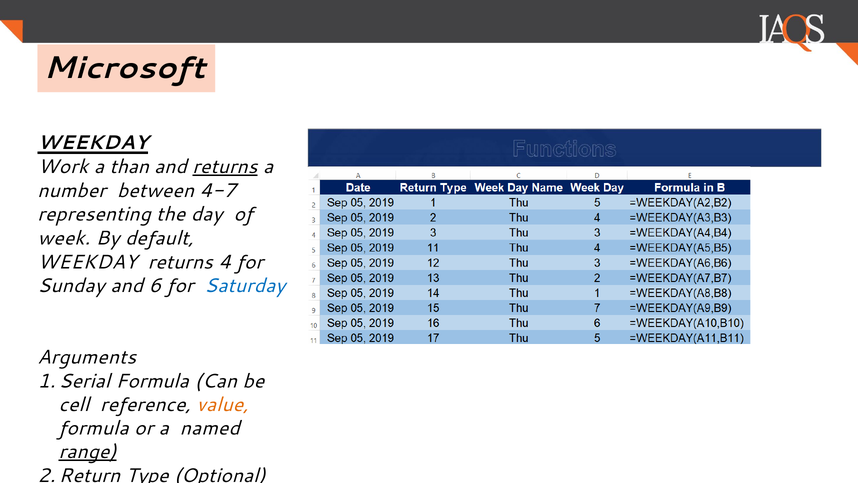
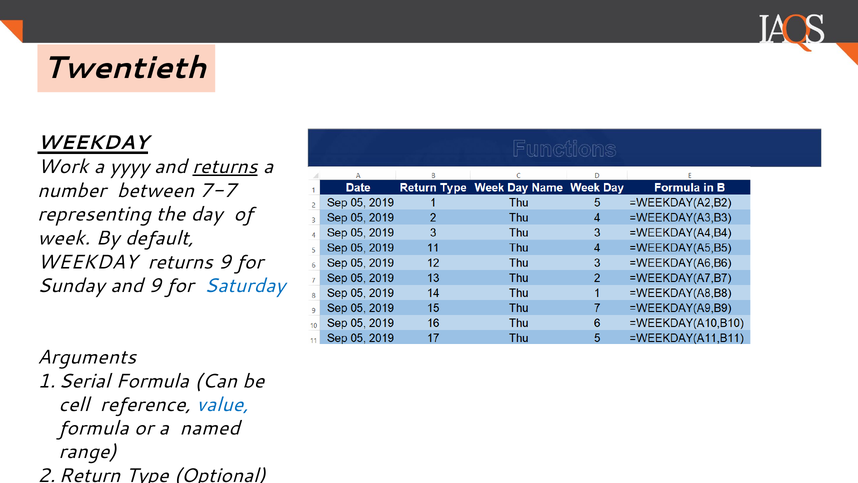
Microsoft: Microsoft -> Twentieth (125, 68)
than: than -> yyyy (129, 167)
4-7: 4-7 -> 7-7 (218, 190)
returns 4: 4 -> 9 (225, 262)
and 6: 6 -> 9 (155, 286)
value colour: orange -> blue (223, 404)
range underline: present -> none (88, 452)
